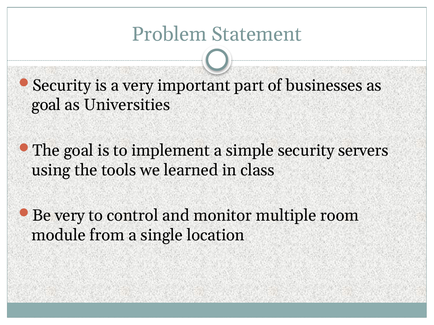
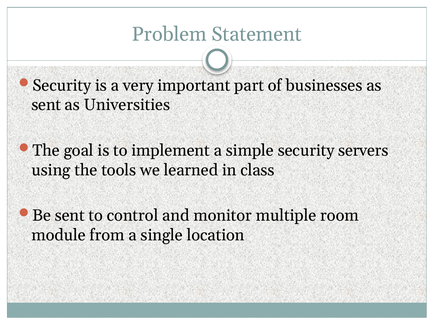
goal: goal -> sent (46, 105)
Be very: very -> sent (70, 216)
